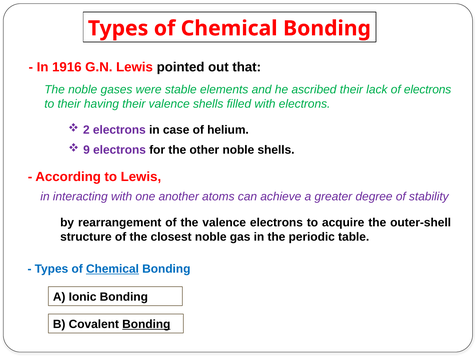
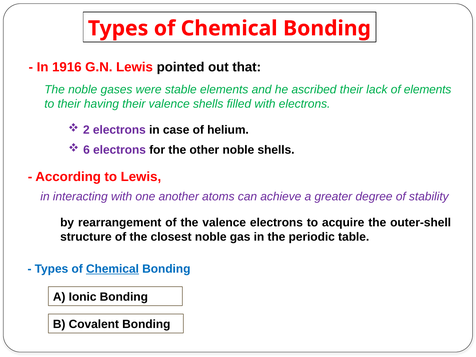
of electrons: electrons -> elements (428, 90)
9: 9 -> 6 (87, 150)
Bonding underline: present -> none (146, 324)
